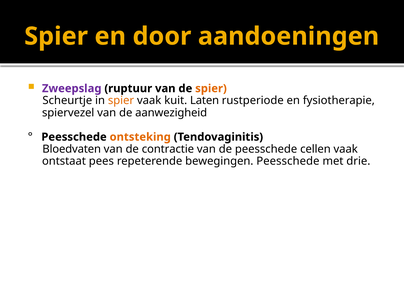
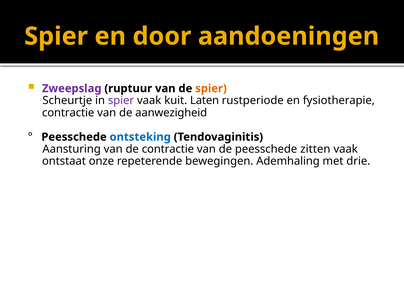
spier colour: orange -> purple (121, 101)
spiervezel: spiervezel -> contractie (68, 113)
ontsteking colour: orange -> blue (140, 137)
Bloedvaten: Bloedvaten -> Aansturing (72, 149)
cellen: cellen -> zitten (315, 149)
pees: pees -> onze (101, 161)
bewegingen Peesschede: Peesschede -> Ademhaling (288, 161)
